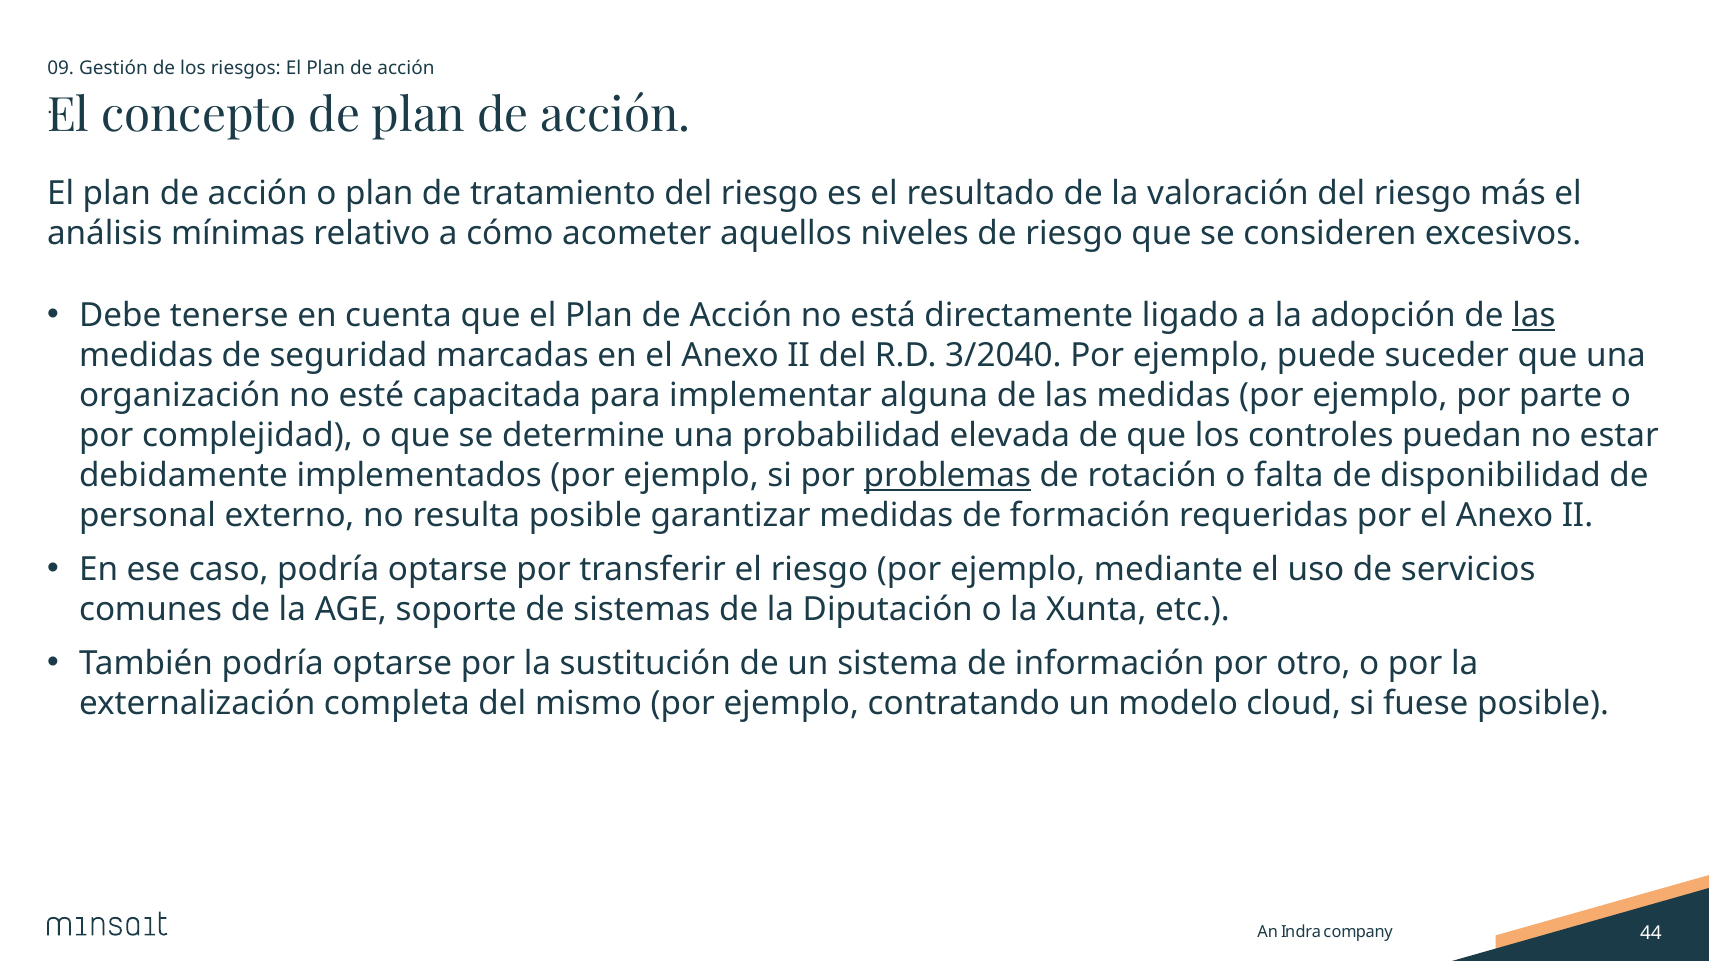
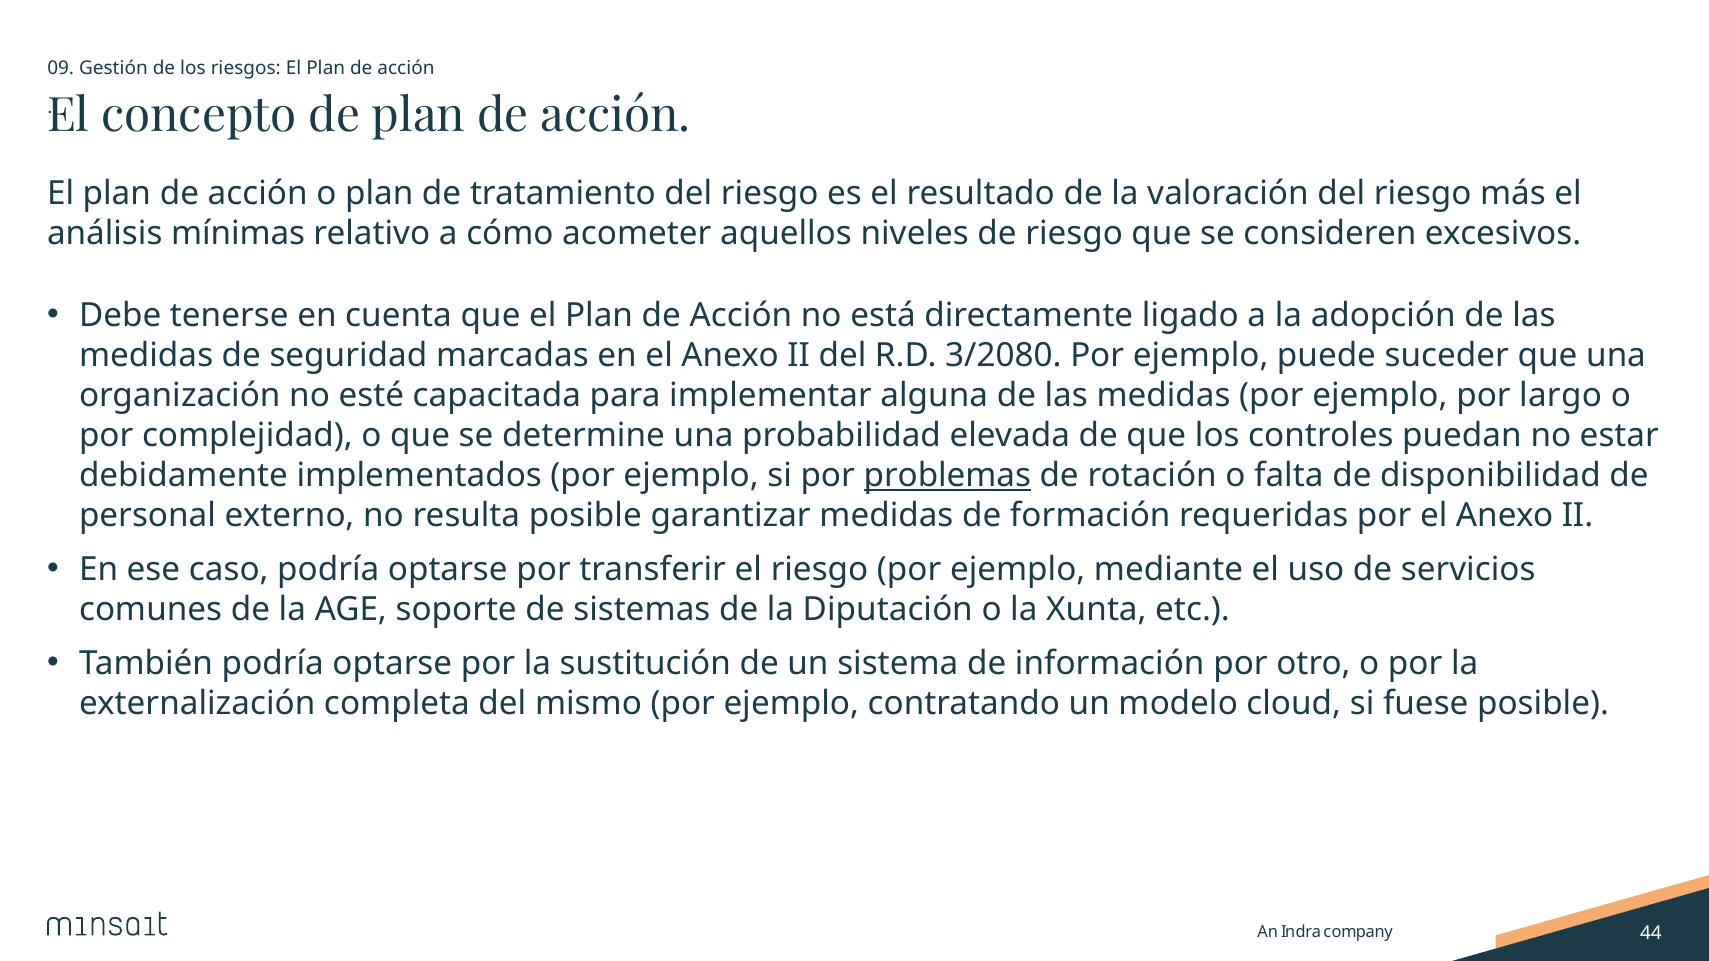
las underline: present -> none (1534, 316)
3/2040: 3/2040 -> 3/2080 (1003, 356)
parte: parte -> largo (1561, 396)
